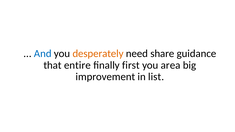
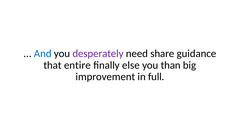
desperately colour: orange -> purple (98, 54)
first: first -> else (131, 65)
area: area -> than (171, 65)
list: list -> full (156, 77)
